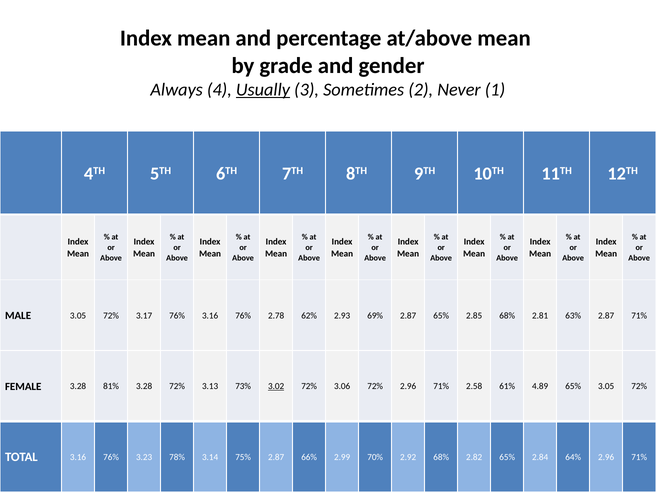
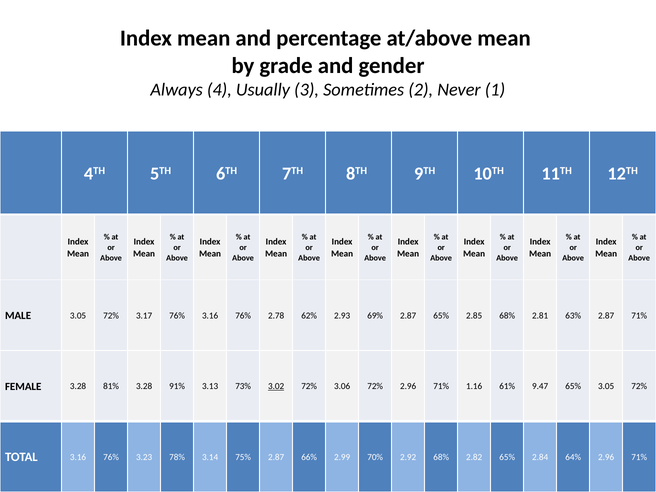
Usually underline: present -> none (263, 90)
3.28 72%: 72% -> 91% (177, 386)
2.58: 2.58 -> 1.16 (474, 386)
4.89: 4.89 -> 9.47 (540, 386)
